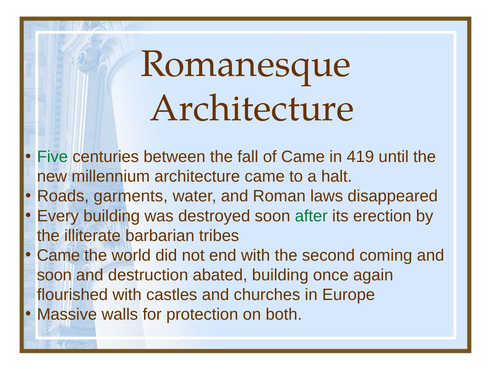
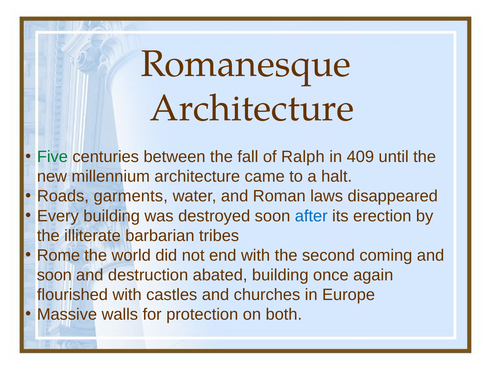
of Came: Came -> Ralph (303, 157)
419: 419 -> 409 (360, 157)
after colour: green -> blue (311, 216)
Came: Came -> Rome (58, 255)
